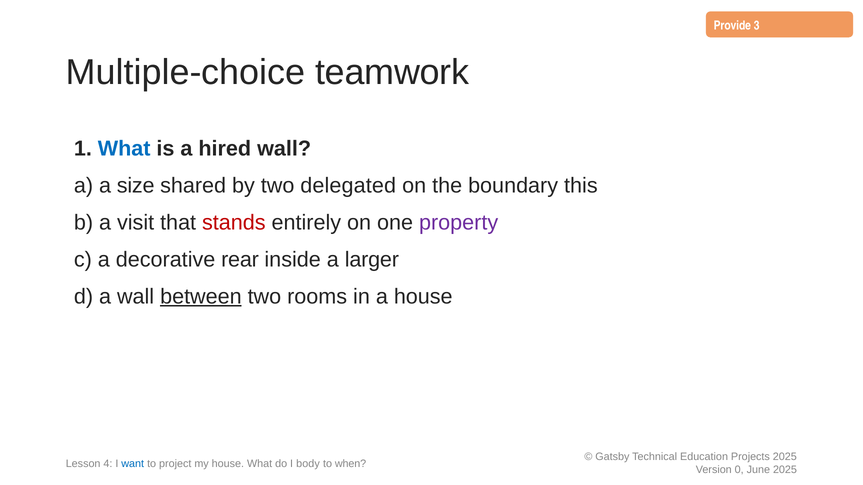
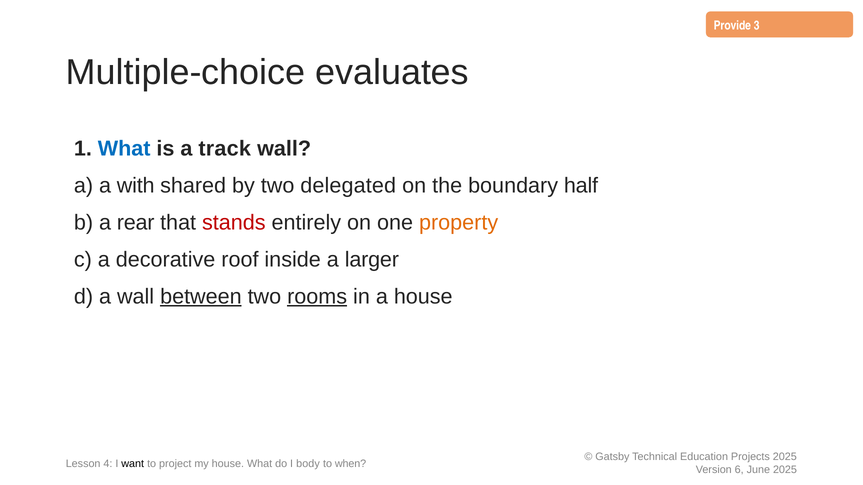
teamwork: teamwork -> evaluates (392, 73)
hired: hired -> track (225, 149)
size: size -> with (136, 186)
this: this -> half (581, 186)
visit: visit -> rear (136, 223)
property colour: purple -> orange (459, 223)
rear: rear -> roof (240, 260)
rooms underline: none -> present (317, 297)
want colour: blue -> black (133, 464)
0: 0 -> 6 (739, 470)
